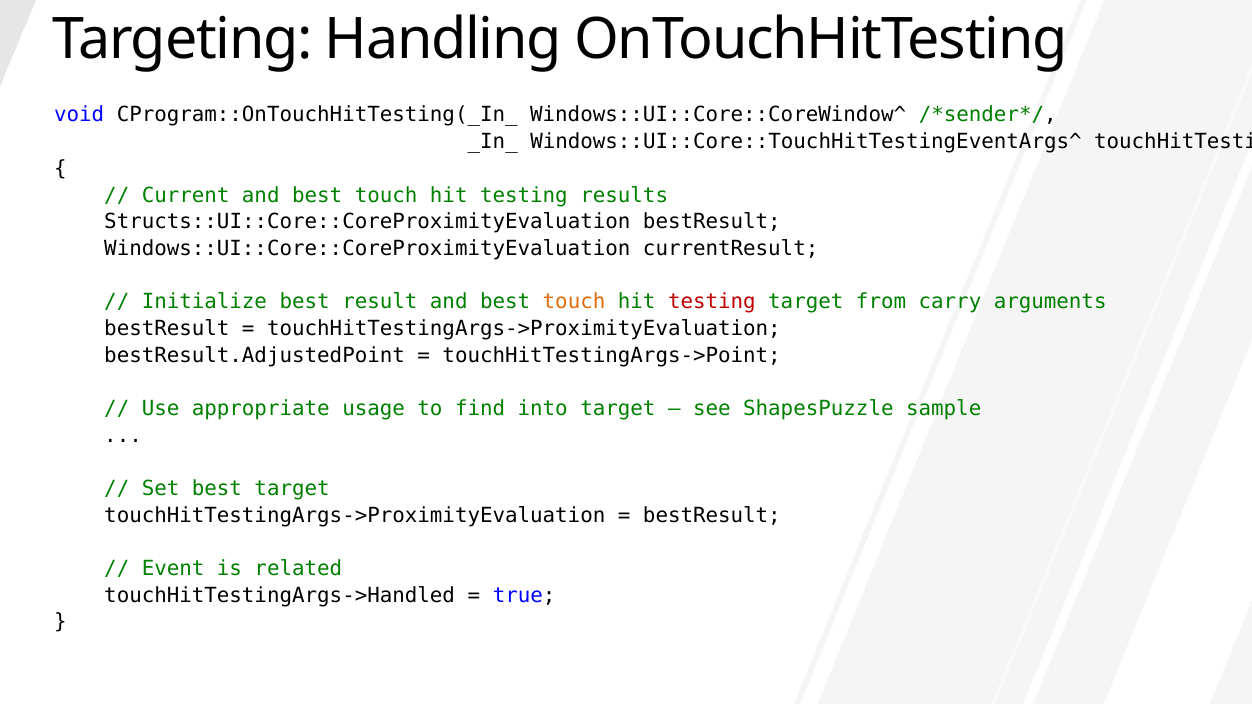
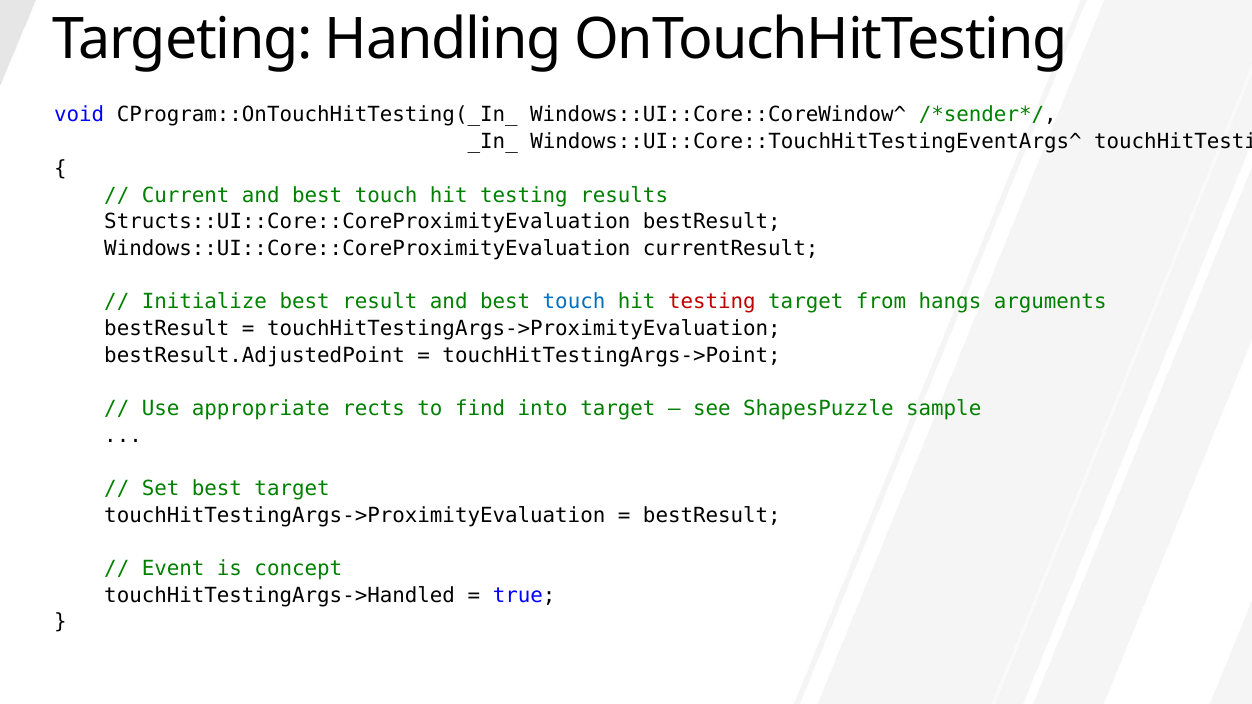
touch colour: orange -> blue (574, 302)
carry: carry -> hangs (950, 302)
usage: usage -> rects (374, 409)
related: related -> concept (298, 569)
